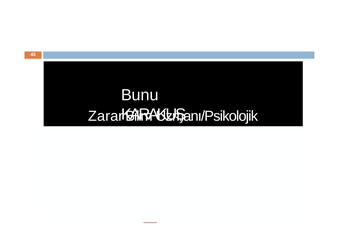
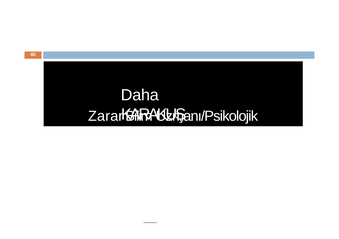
Bunu: Bunu -> Daha (140, 95)
